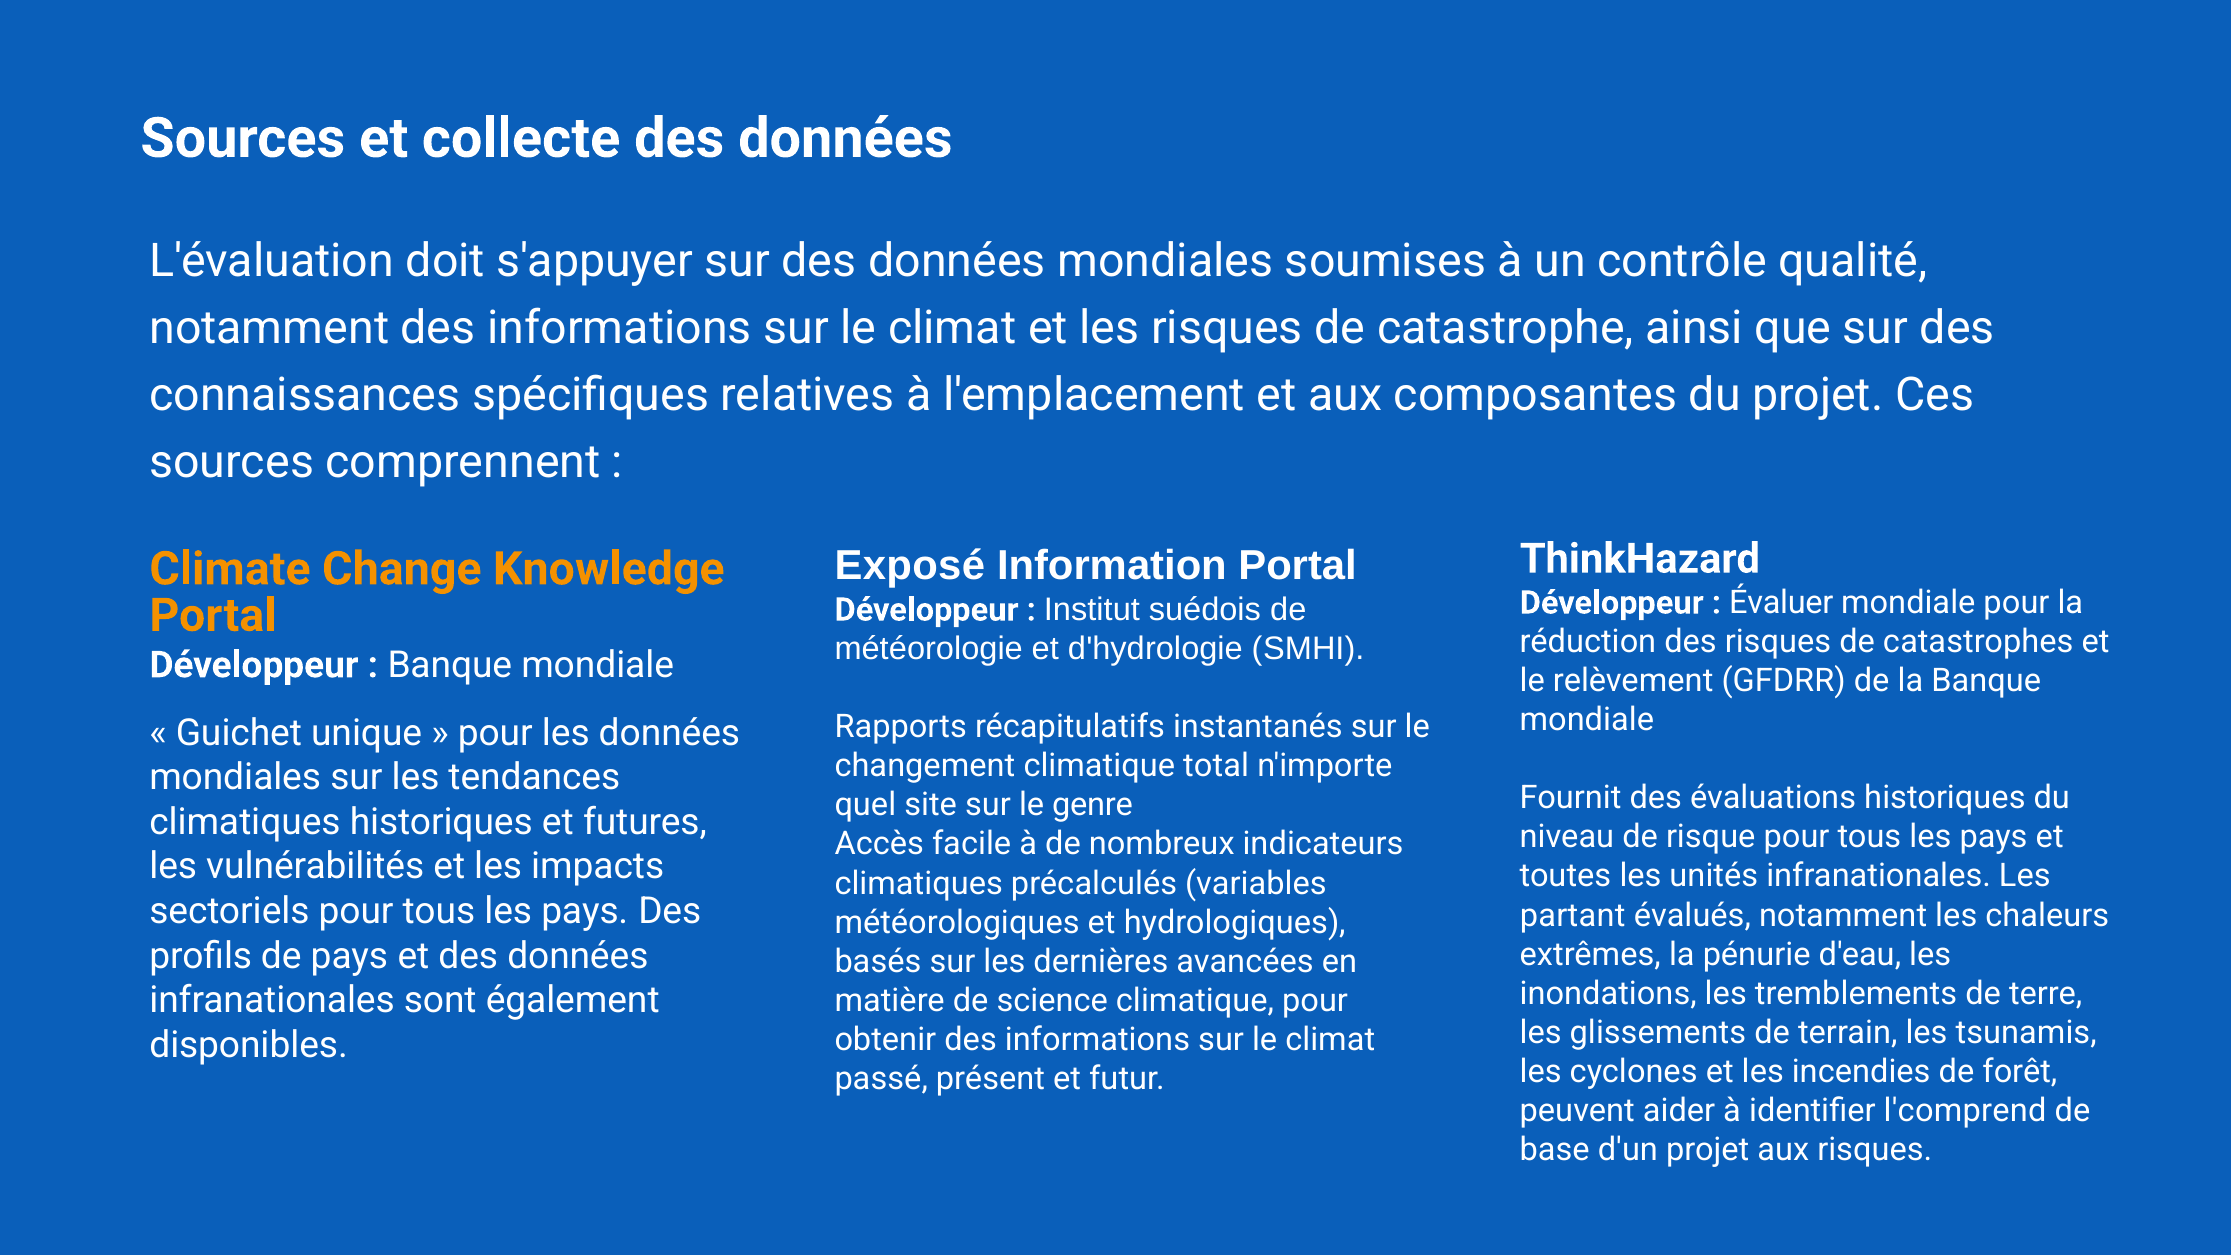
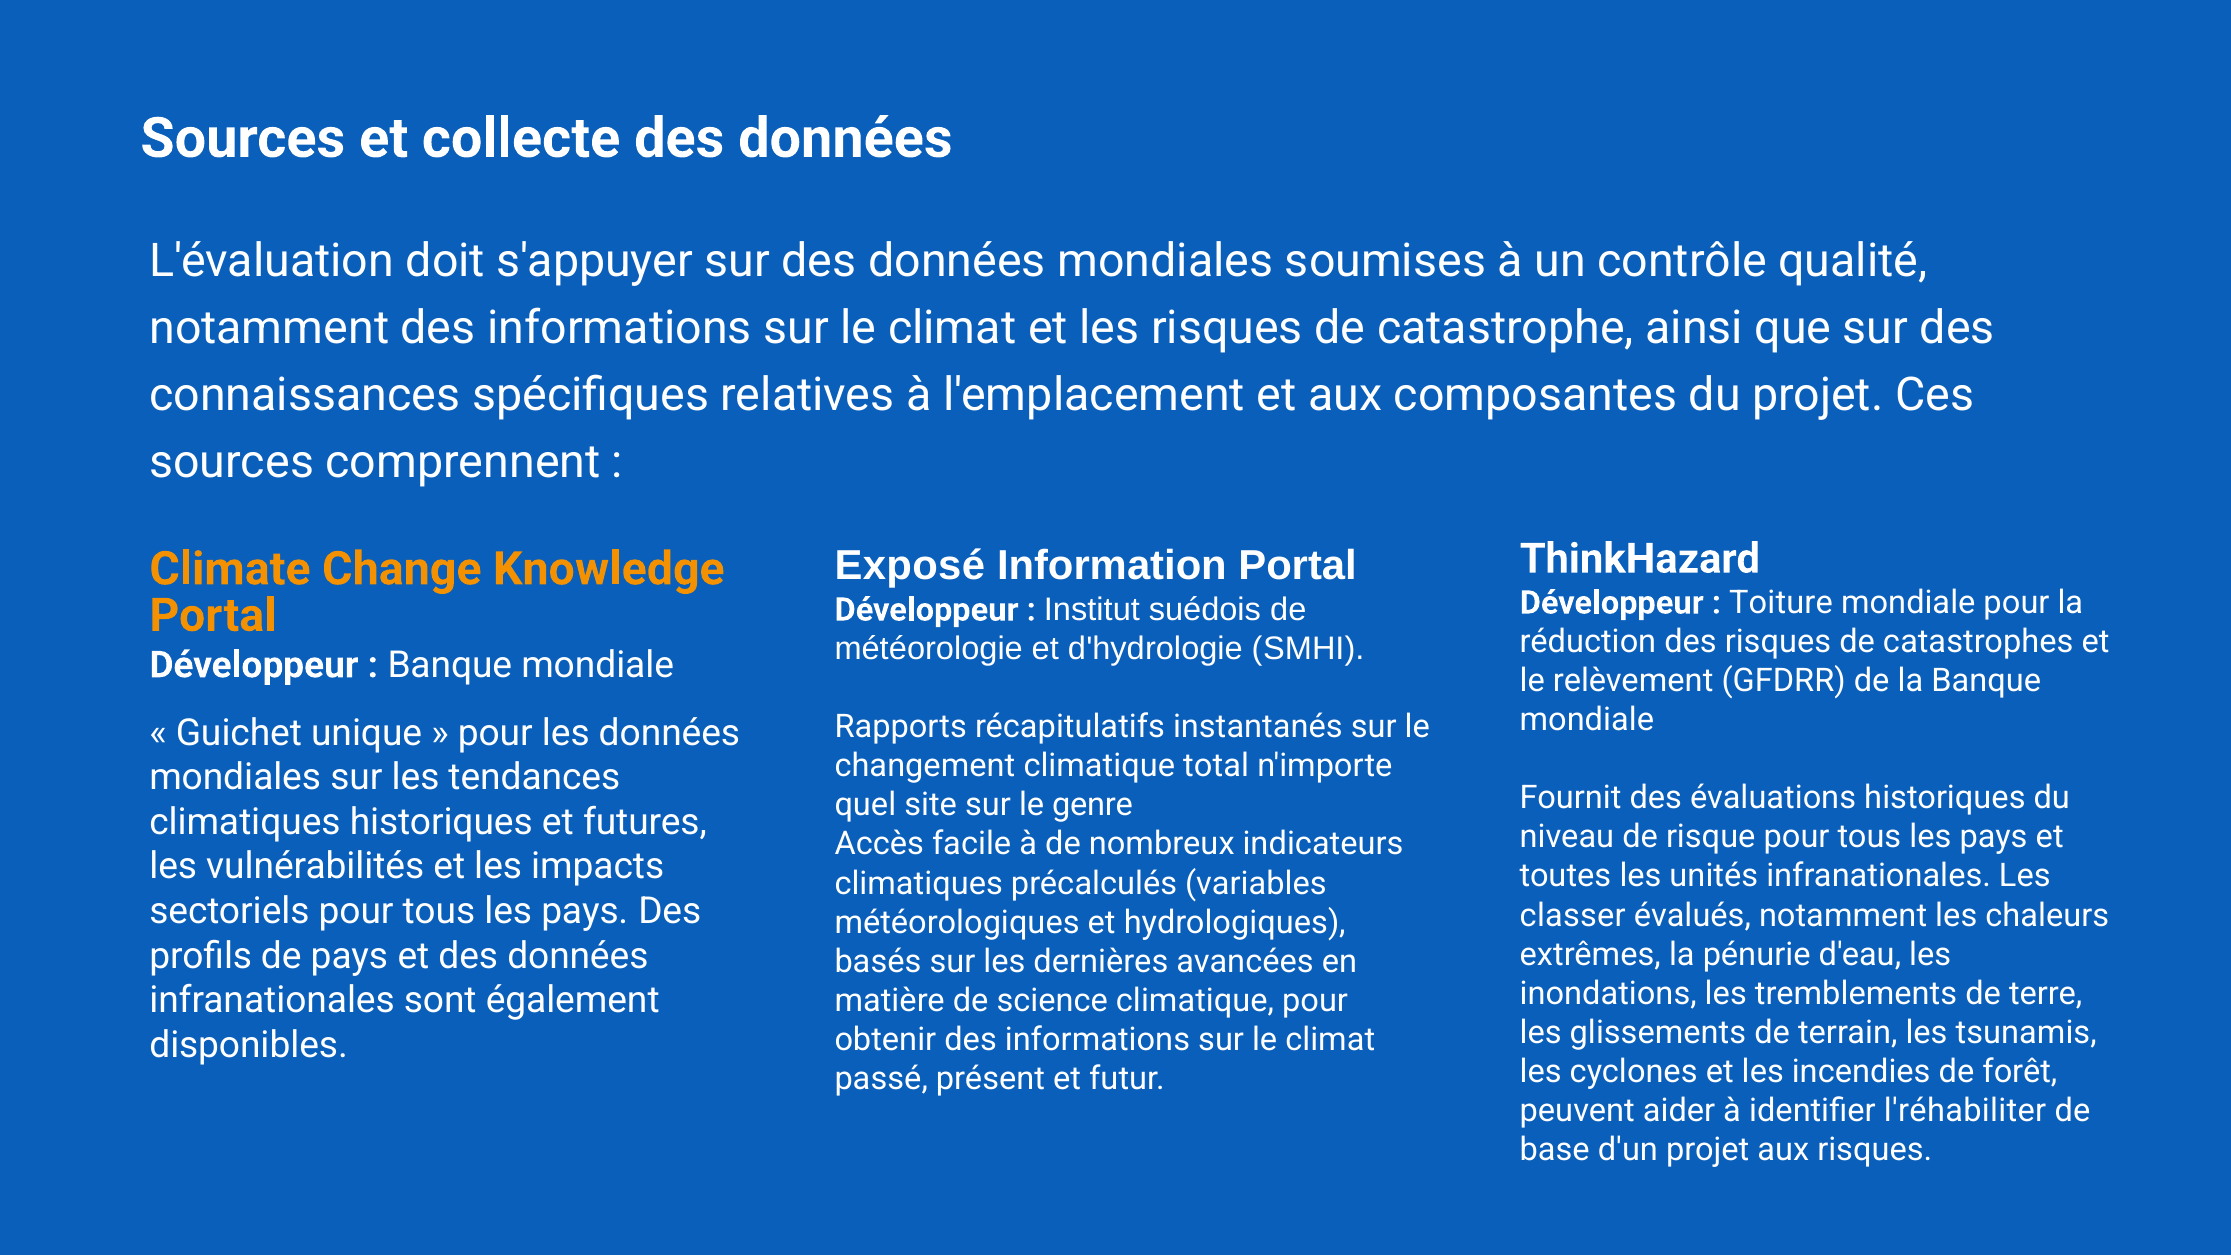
Évaluer: Évaluer -> Toiture (1781, 603)
partant: partant -> classer (1573, 915)
l'comprend: l'comprend -> l'réhabiliter (1965, 1111)
